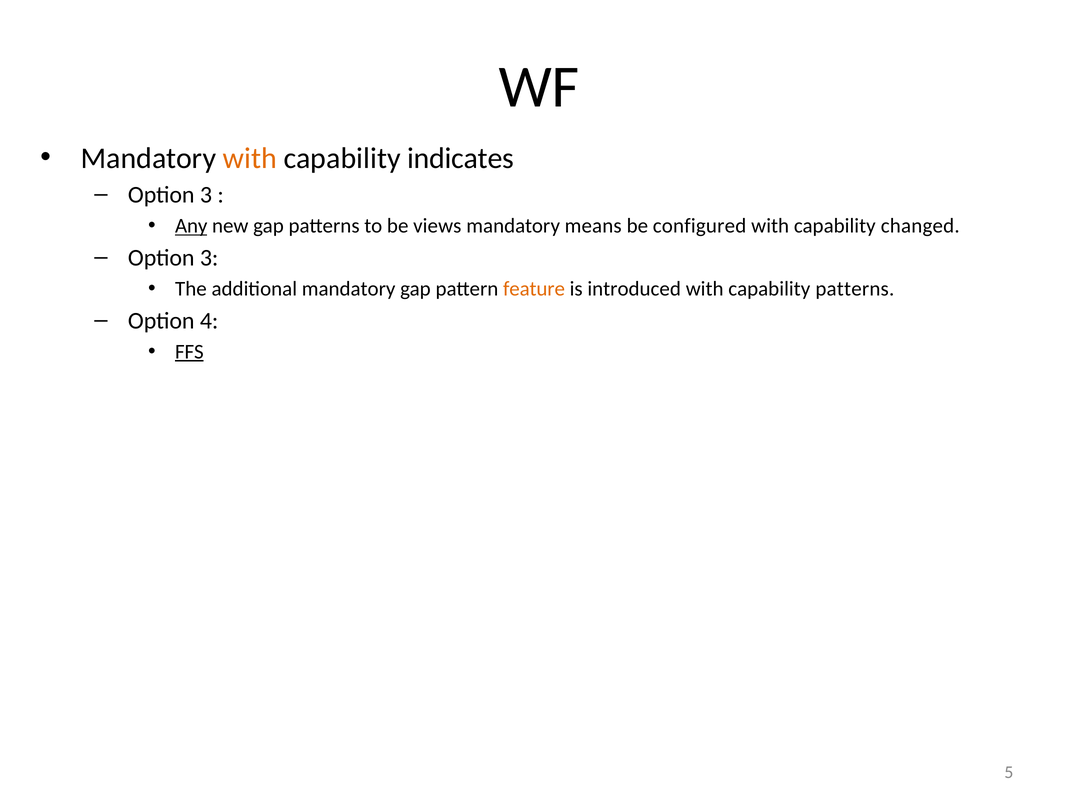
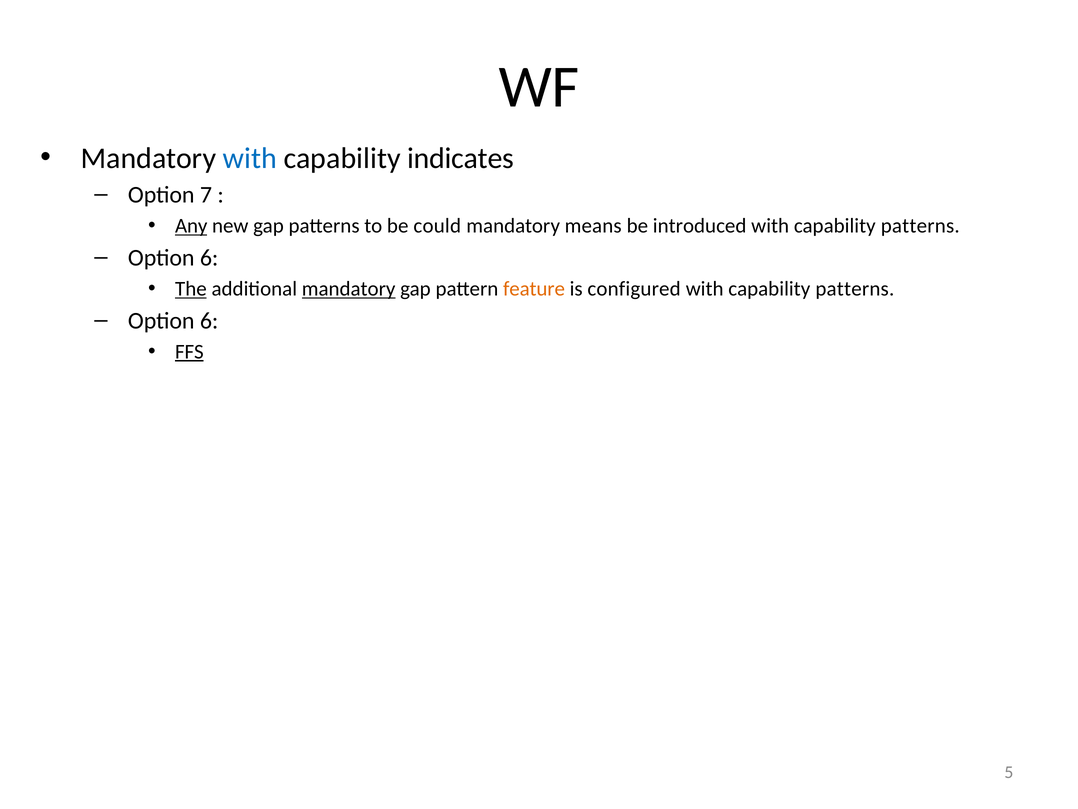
with colour: orange -> blue (250, 158)
3: 3 -> 7 (206, 195)
views: views -> could (437, 226)
configured: configured -> introduced (700, 226)
changed: changed -> patterns (920, 226)
3: 3 -> 6 (209, 258)
The underline: none -> present (191, 289)
mandatory underline: none -> present (349, 289)
introduced: introduced -> configured (634, 289)
4: 4 -> 6 (209, 321)
